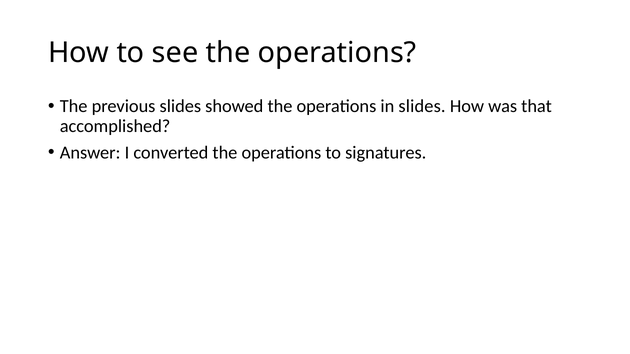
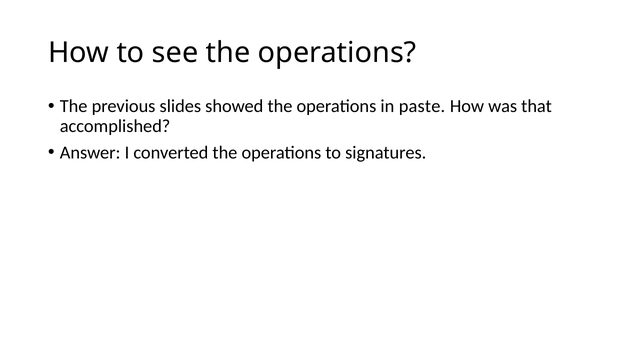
in slides: slides -> paste (422, 107)
